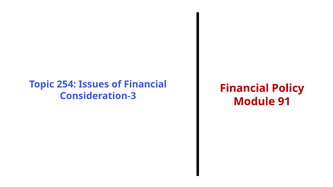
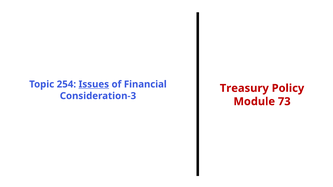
Issues underline: none -> present (94, 84)
Financial: Financial -> Treasury (244, 88)
91: 91 -> 73 (284, 102)
